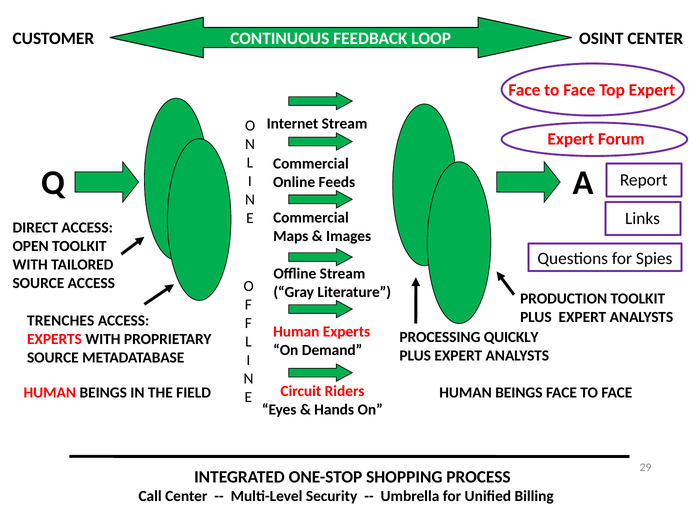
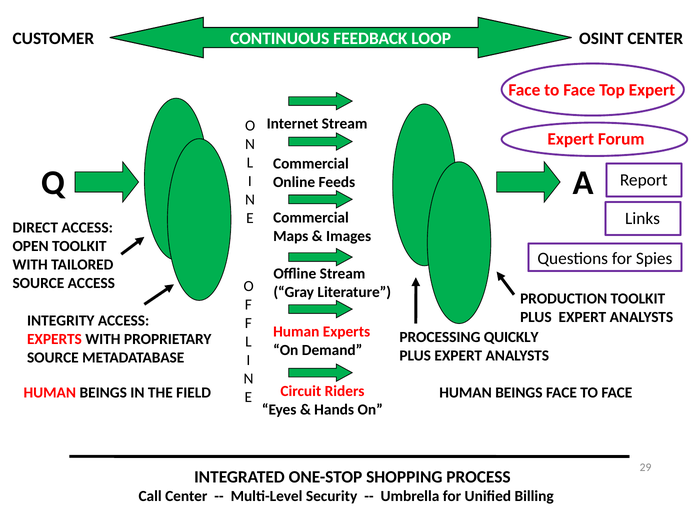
TRENCHES: TRENCHES -> INTEGRITY (61, 320)
